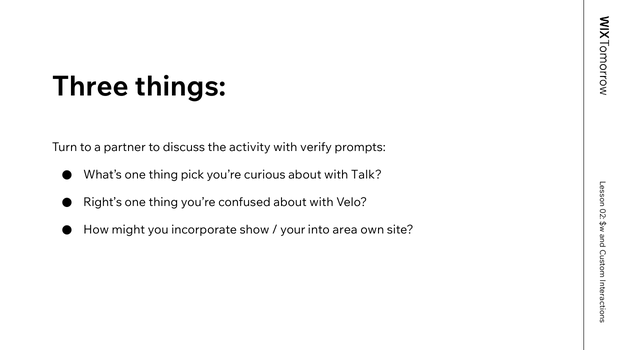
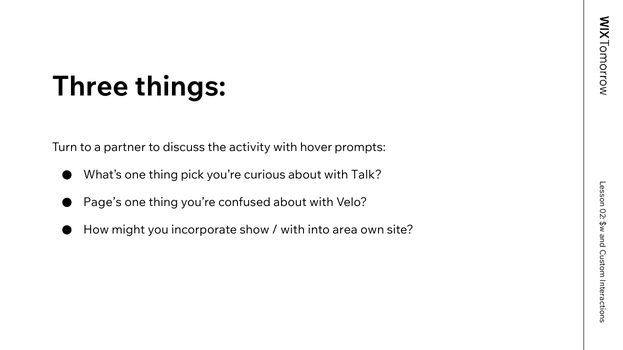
verify: verify -> hover (316, 147)
Right’s: Right’s -> Page’s (102, 202)
your: your -> with (293, 230)
